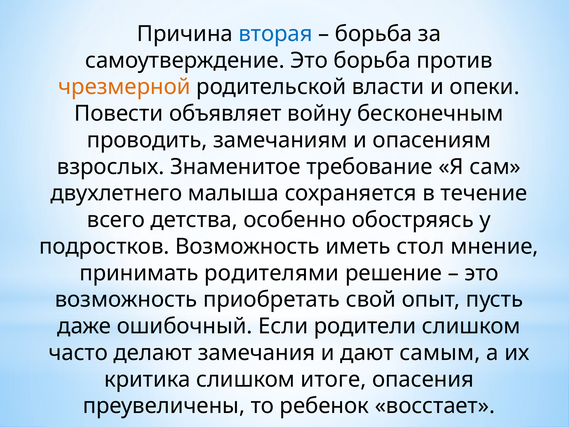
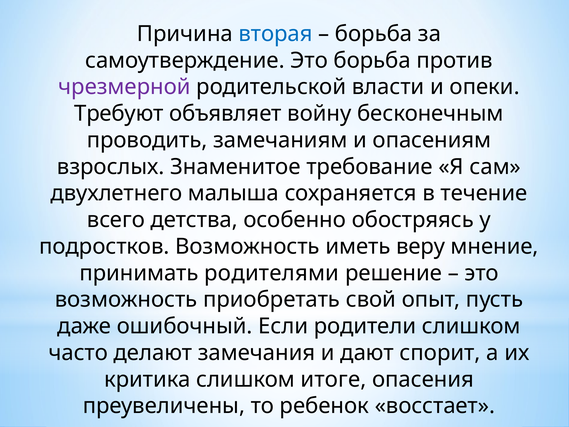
чрезмерной colour: orange -> purple (124, 87)
Повести: Повести -> Требуют (119, 114)
стол: стол -> веру (421, 246)
самым: самым -> спорит (440, 353)
